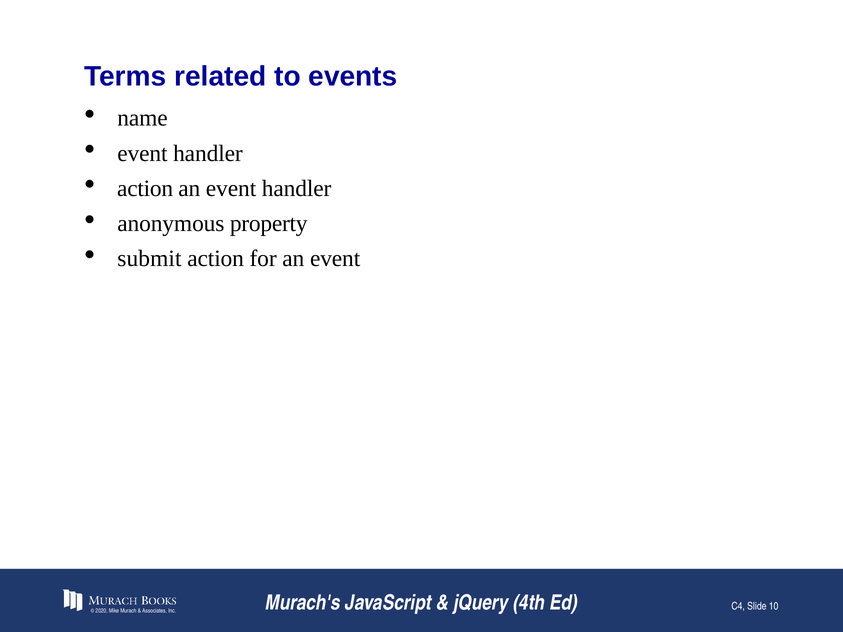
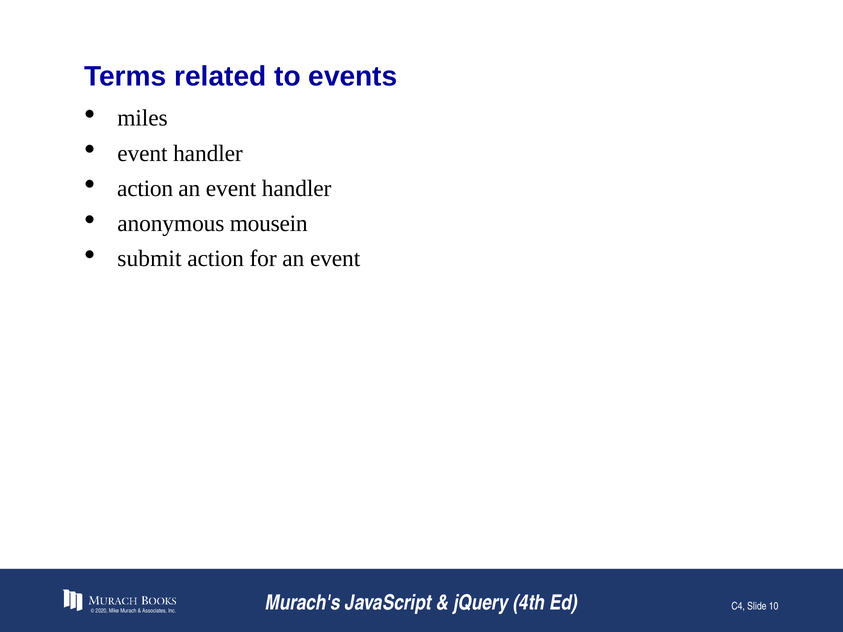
name: name -> miles (142, 118)
property: property -> mousein (269, 224)
